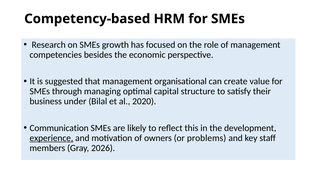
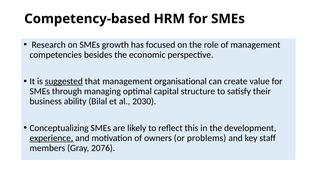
suggested underline: none -> present (64, 81)
under: under -> ability (75, 101)
2020: 2020 -> 2030 (144, 101)
Communication: Communication -> Conceptualizing (59, 128)
2026: 2026 -> 2076 (103, 148)
